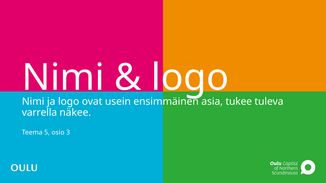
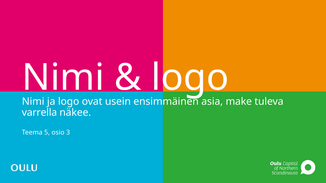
tukee: tukee -> make (239, 102)
